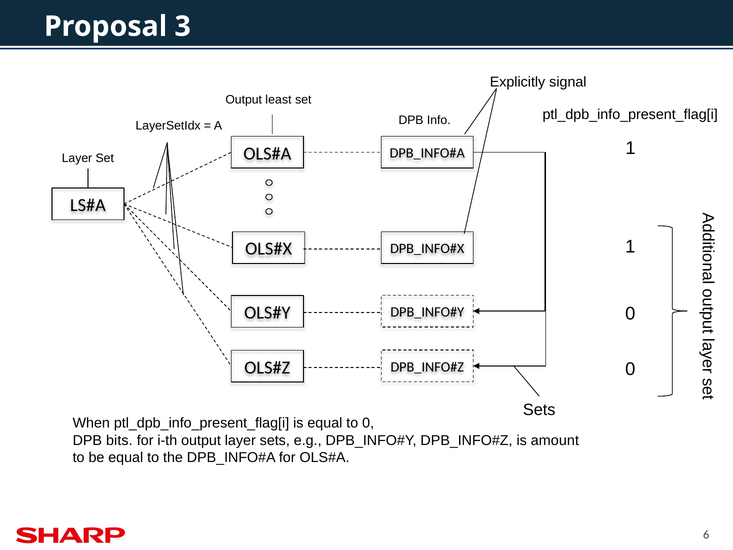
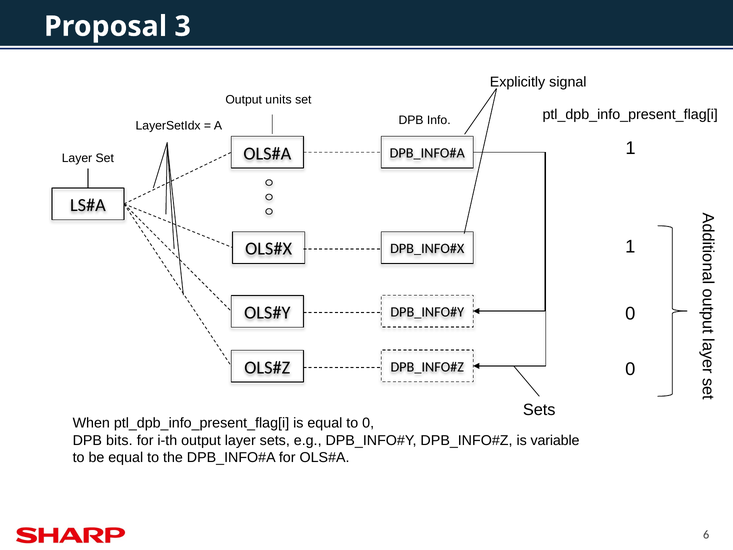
least: least -> units (278, 100)
amount: amount -> variable (555, 440)
